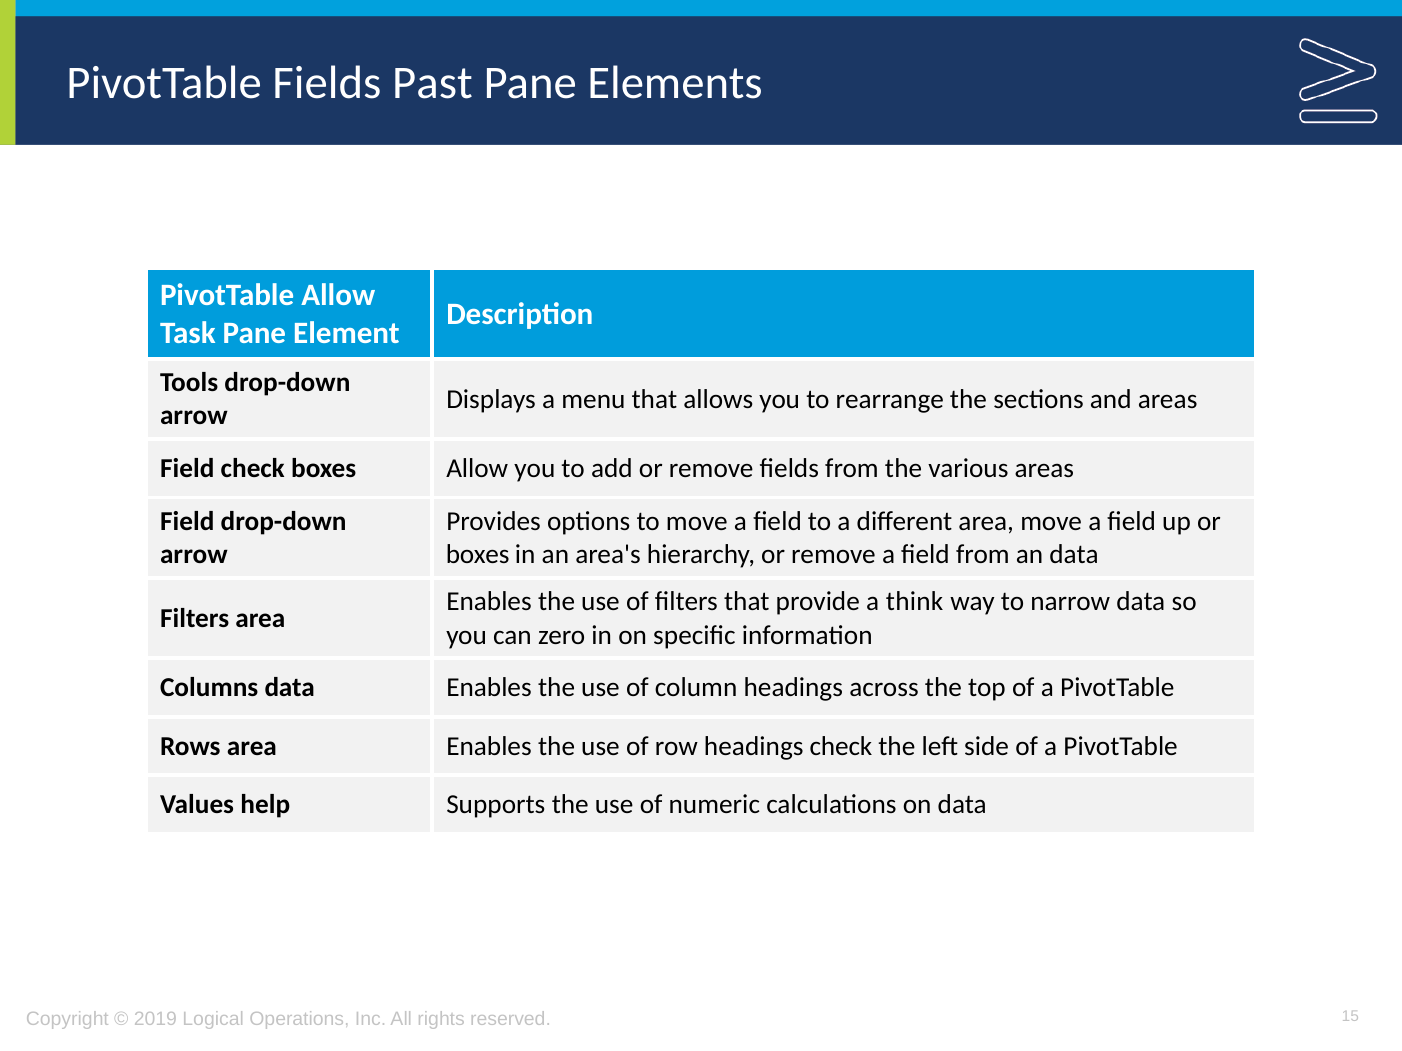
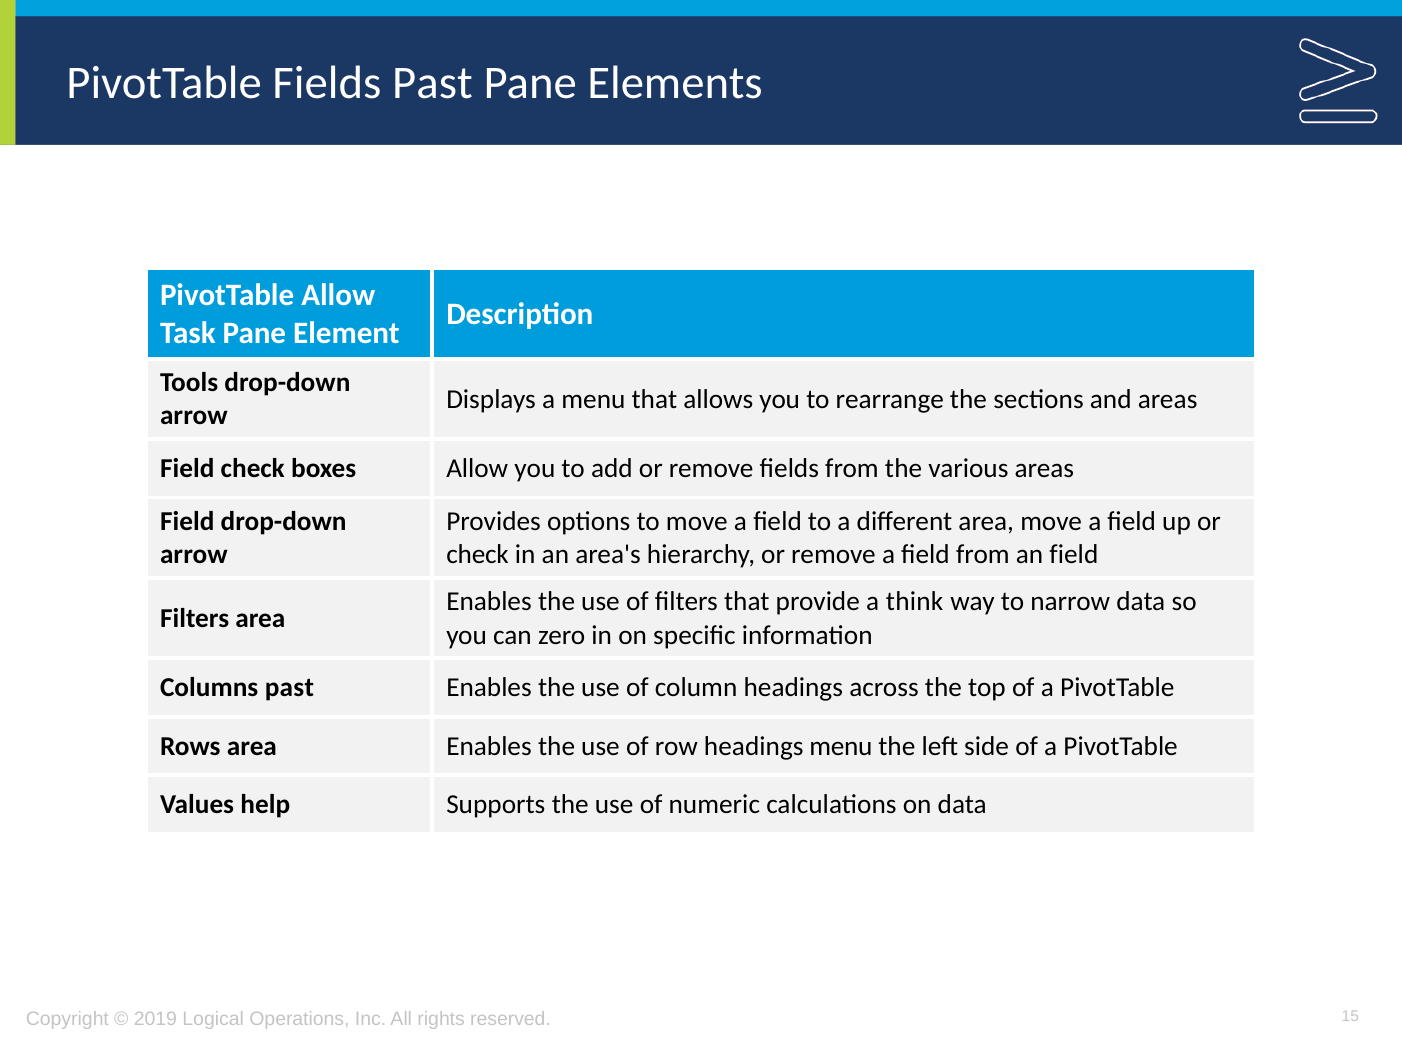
boxes: boxes -> check (478, 555)
an data: data -> field (1074, 555)
Columns data: data -> past (289, 688)
headings check: check -> menu (841, 747)
